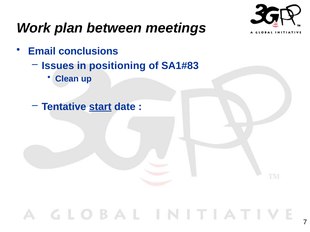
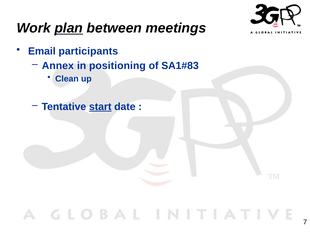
plan underline: none -> present (69, 28)
conclusions: conclusions -> participants (88, 51)
Issues: Issues -> Annex (58, 66)
